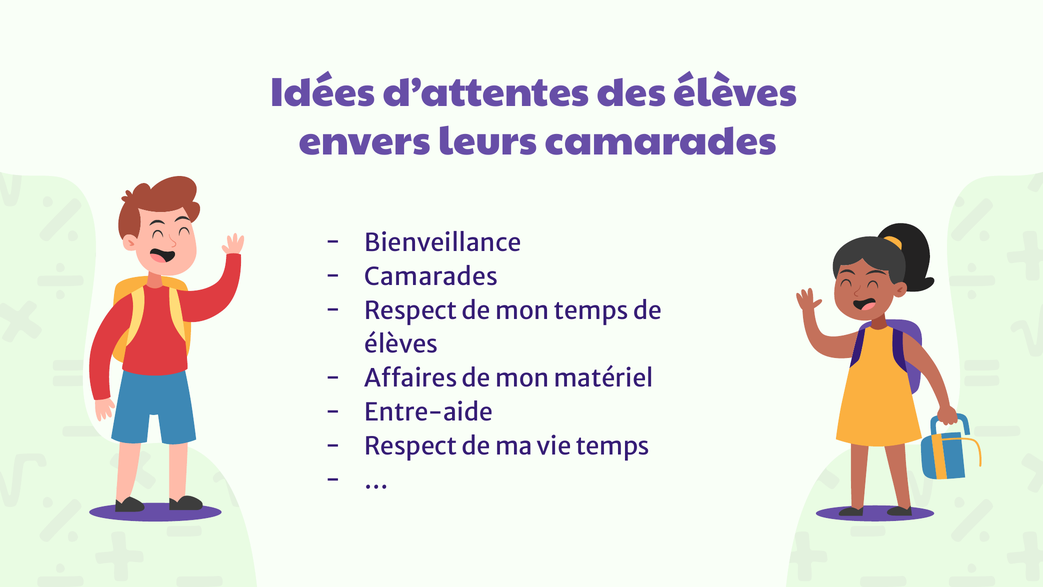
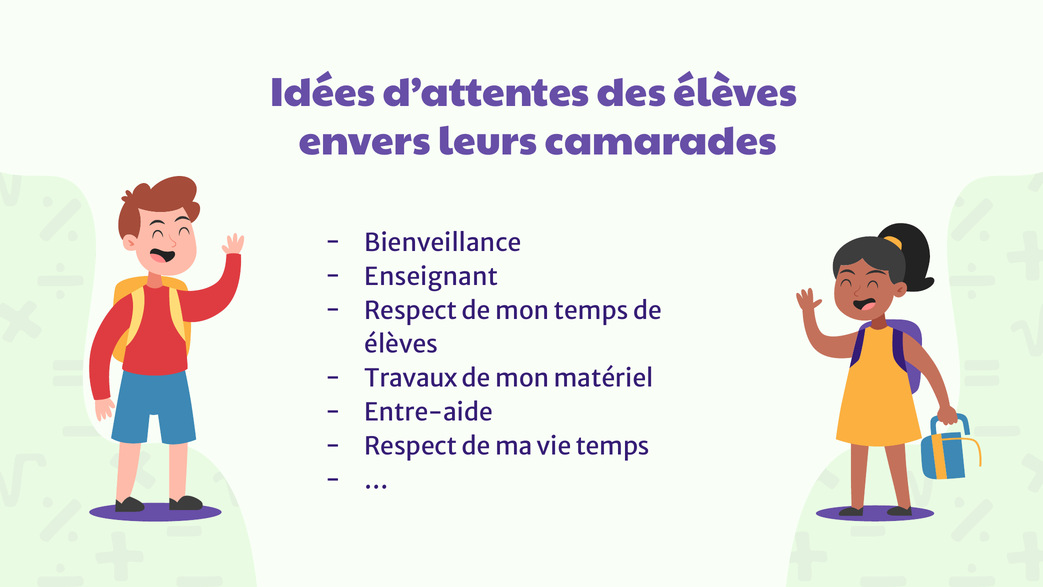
Camarades: Camarades -> Enseignant (431, 277)
Affaires: Affaires -> Travaux (411, 379)
